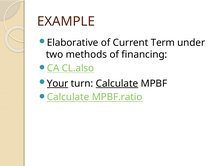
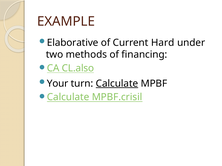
Term: Term -> Hard (163, 43)
Your underline: present -> none (58, 84)
MPBF.ratio: MPBF.ratio -> MPBF.crisil (117, 97)
